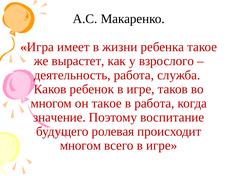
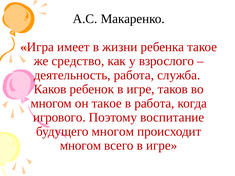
вырастет: вырастет -> средство (78, 61)
значение: значение -> игрового (59, 117)
будущего ролевая: ролевая -> многом (113, 132)
